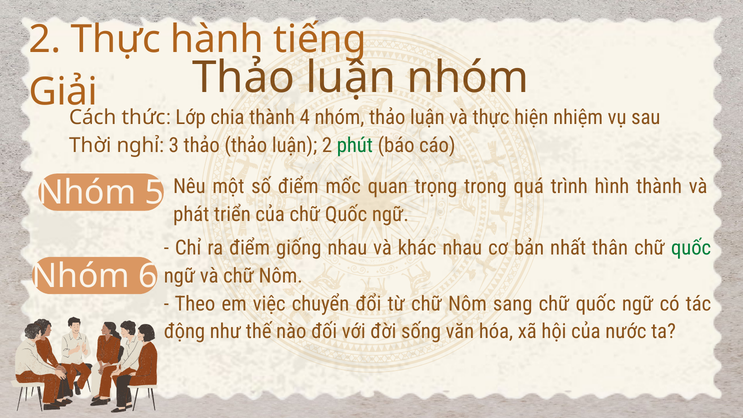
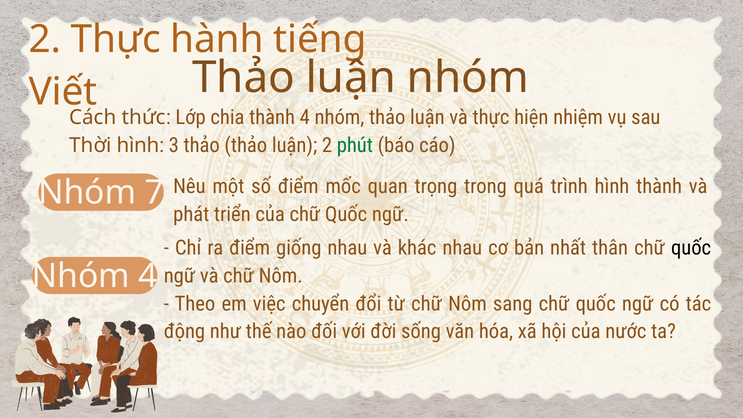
Giải: Giải -> Viết (63, 92)
Thời nghỉ: nghỉ -> hình (138, 145)
5: 5 -> 7 (154, 193)
quốc colour: green -> black (691, 248)
Nhóm 6: 6 -> 4 (148, 276)
